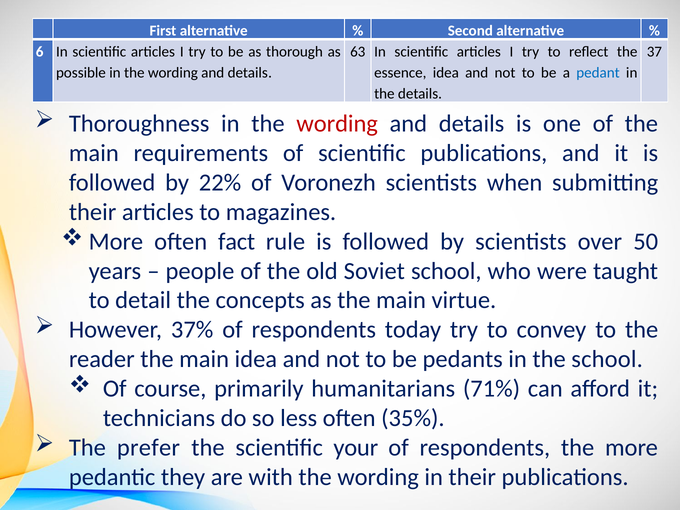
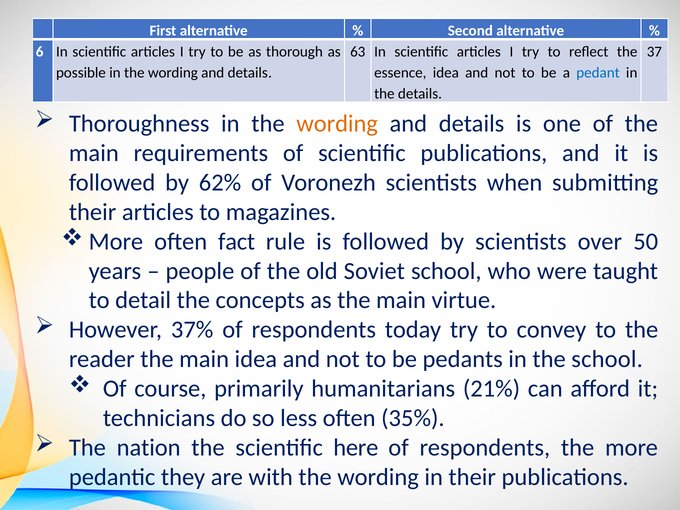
wording colour: red -> orange (337, 124)
22%: 22% -> 62% (220, 183)
71%: 71% -> 21% (491, 389)
prefer: prefer -> nation (149, 448)
your: your -> here (356, 448)
